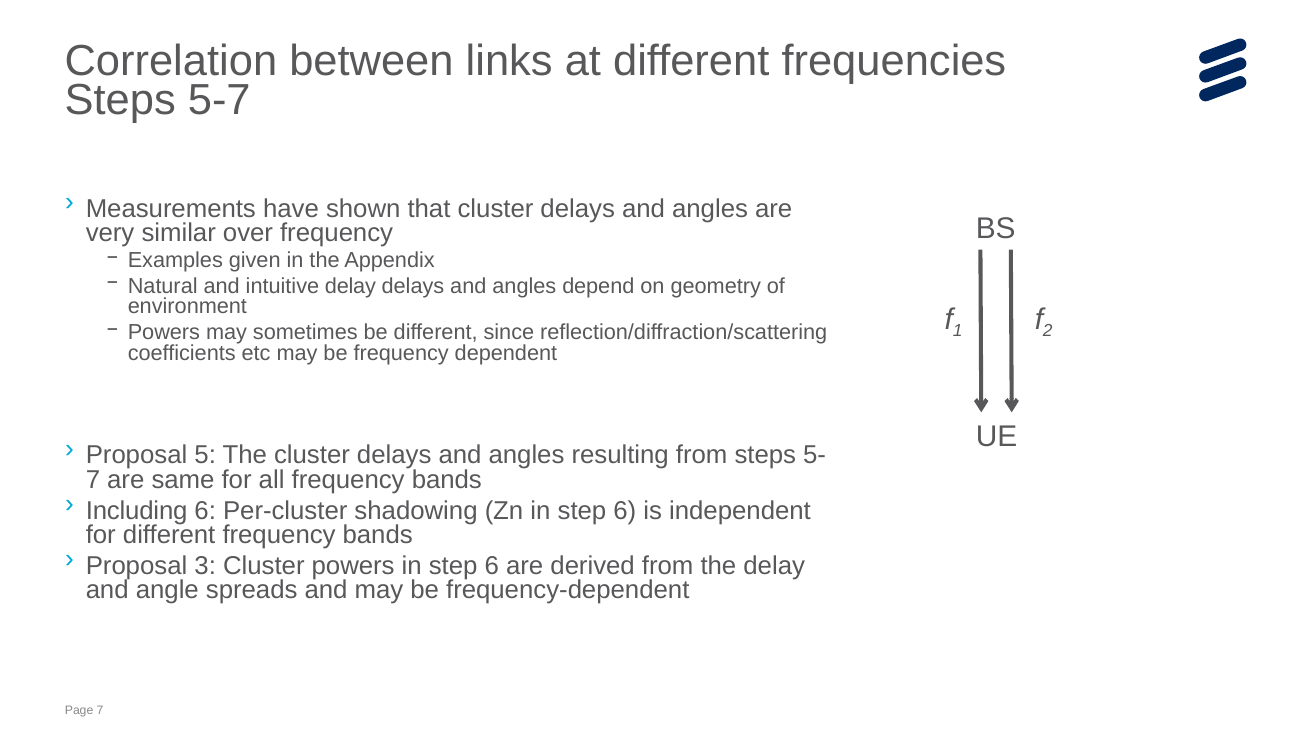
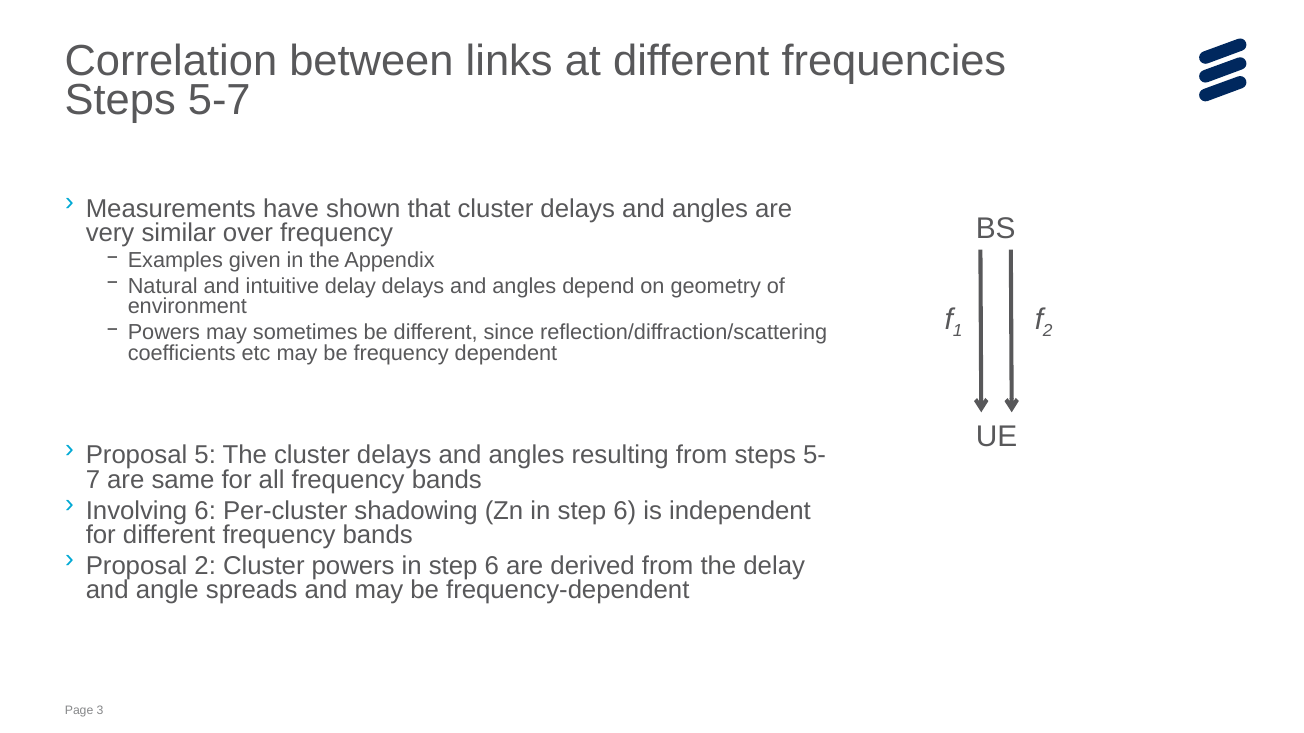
Including: Including -> Involving (137, 511)
Proposal 3: 3 -> 2 (205, 566)
7: 7 -> 3 (100, 711)
